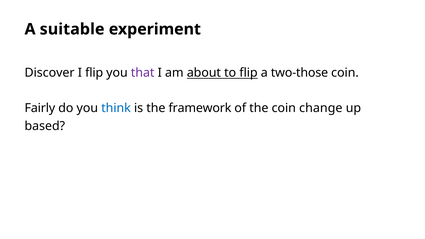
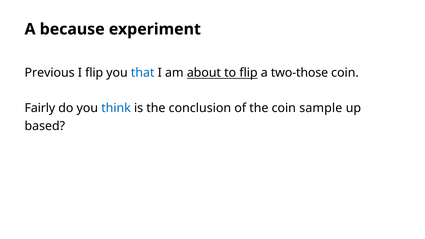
suitable: suitable -> because (72, 29)
Discover: Discover -> Previous (50, 73)
that colour: purple -> blue (143, 73)
framework: framework -> conclusion (200, 108)
change: change -> sample (321, 108)
